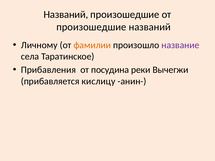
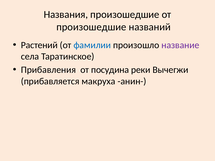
Названий: Названий -> Названия (66, 15)
Личному: Личному -> Растений (39, 45)
фамилии colour: orange -> blue (92, 45)
кислицу: кислицу -> макруха (99, 81)
